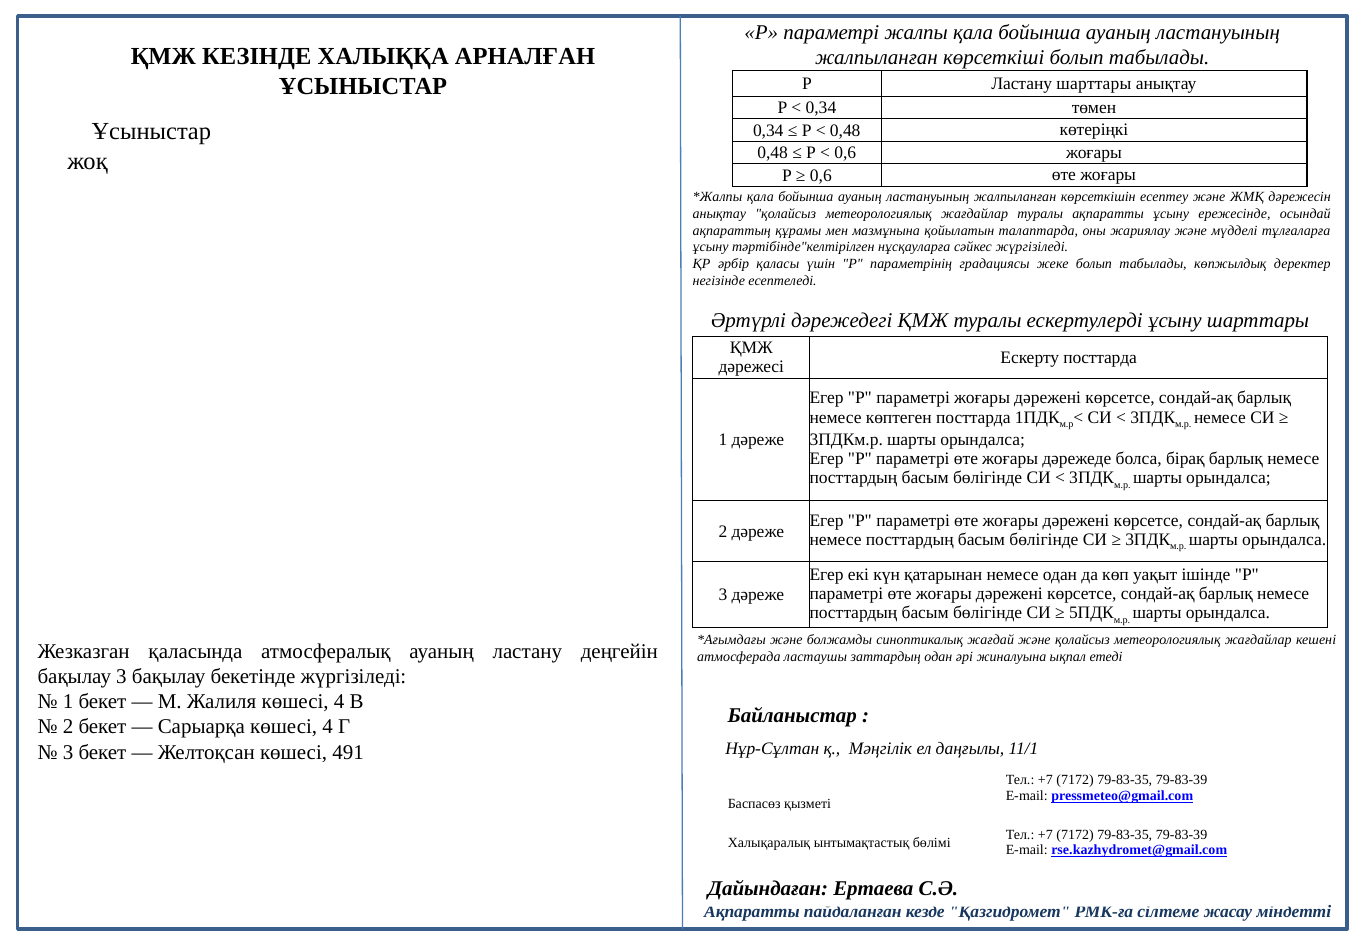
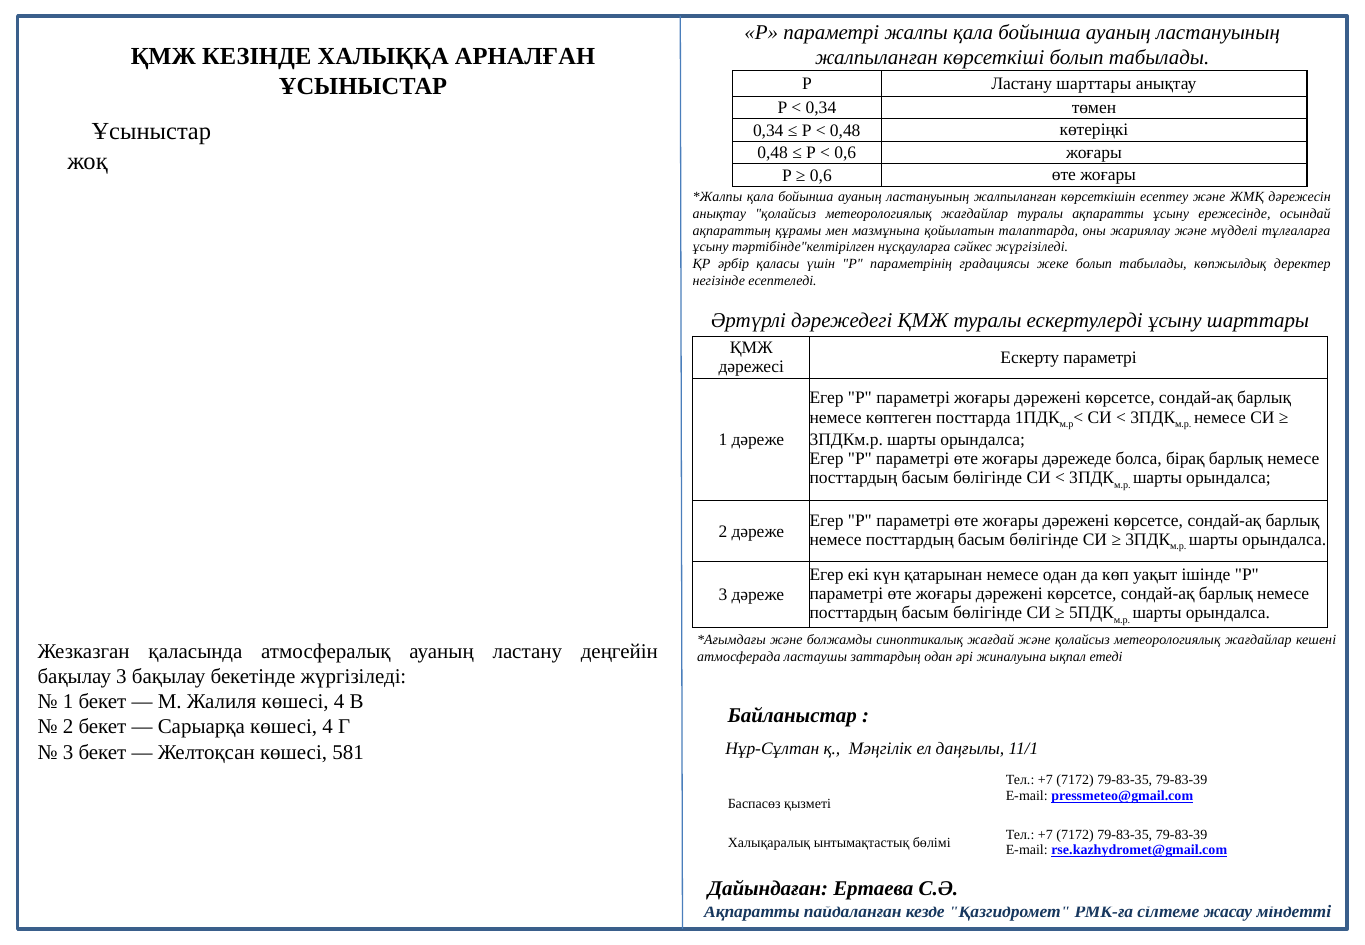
Ескерту посттарда: посттарда -> параметрі (1100, 357)
491: 491 -> 581 (348, 752)
